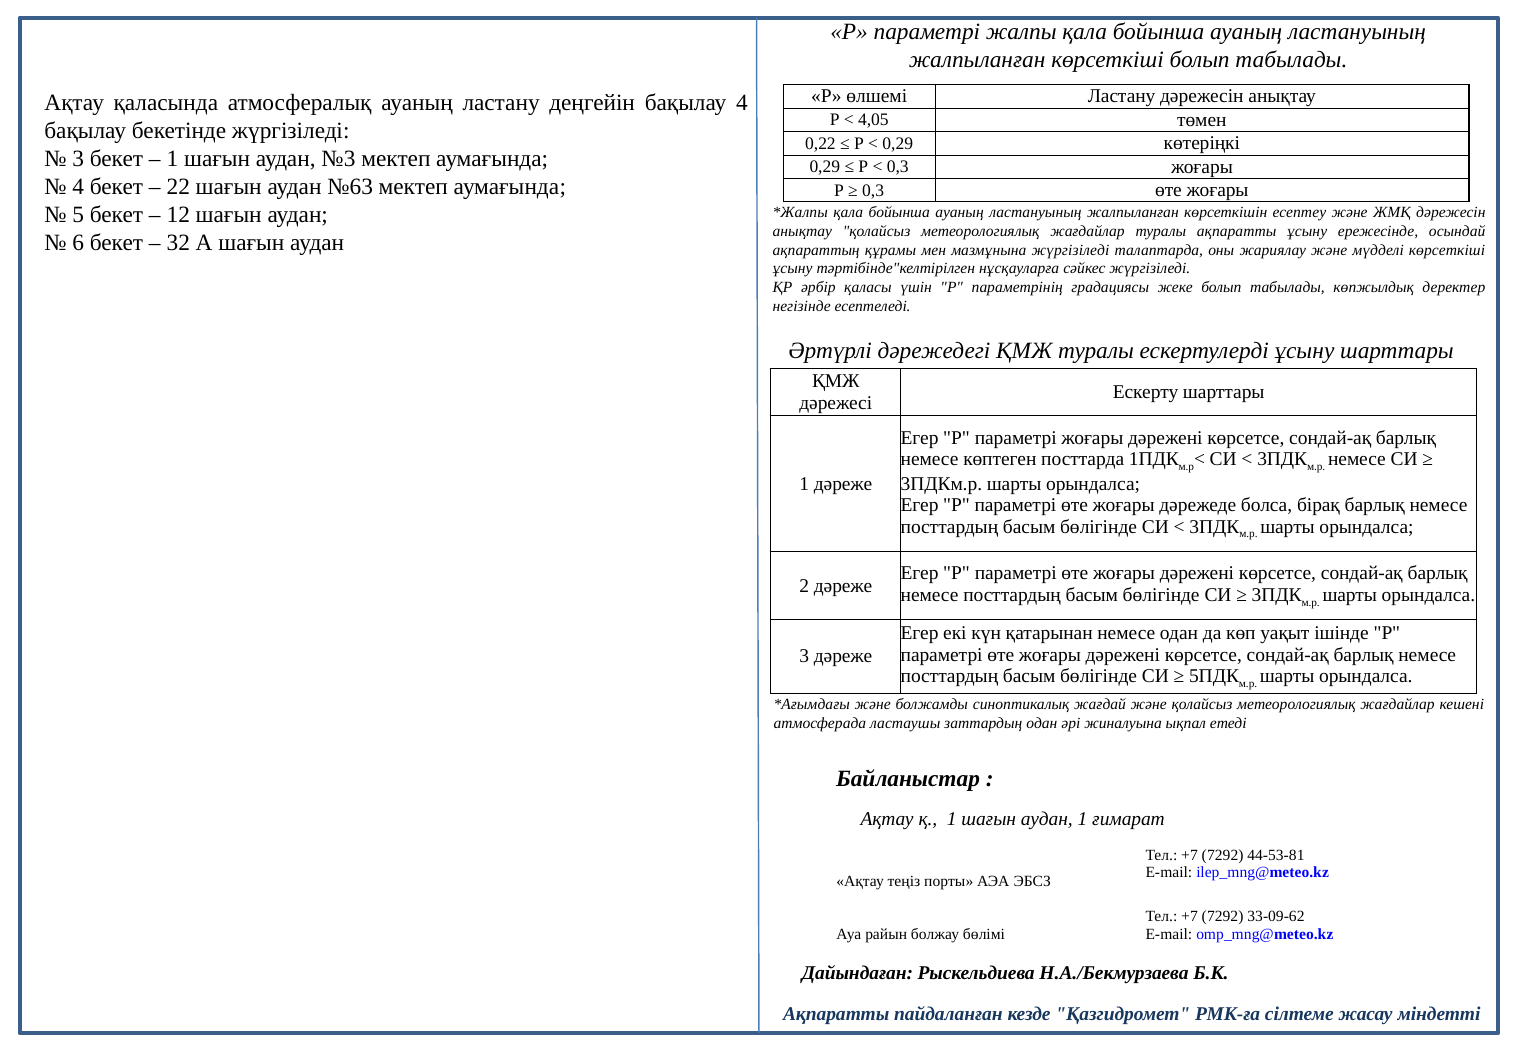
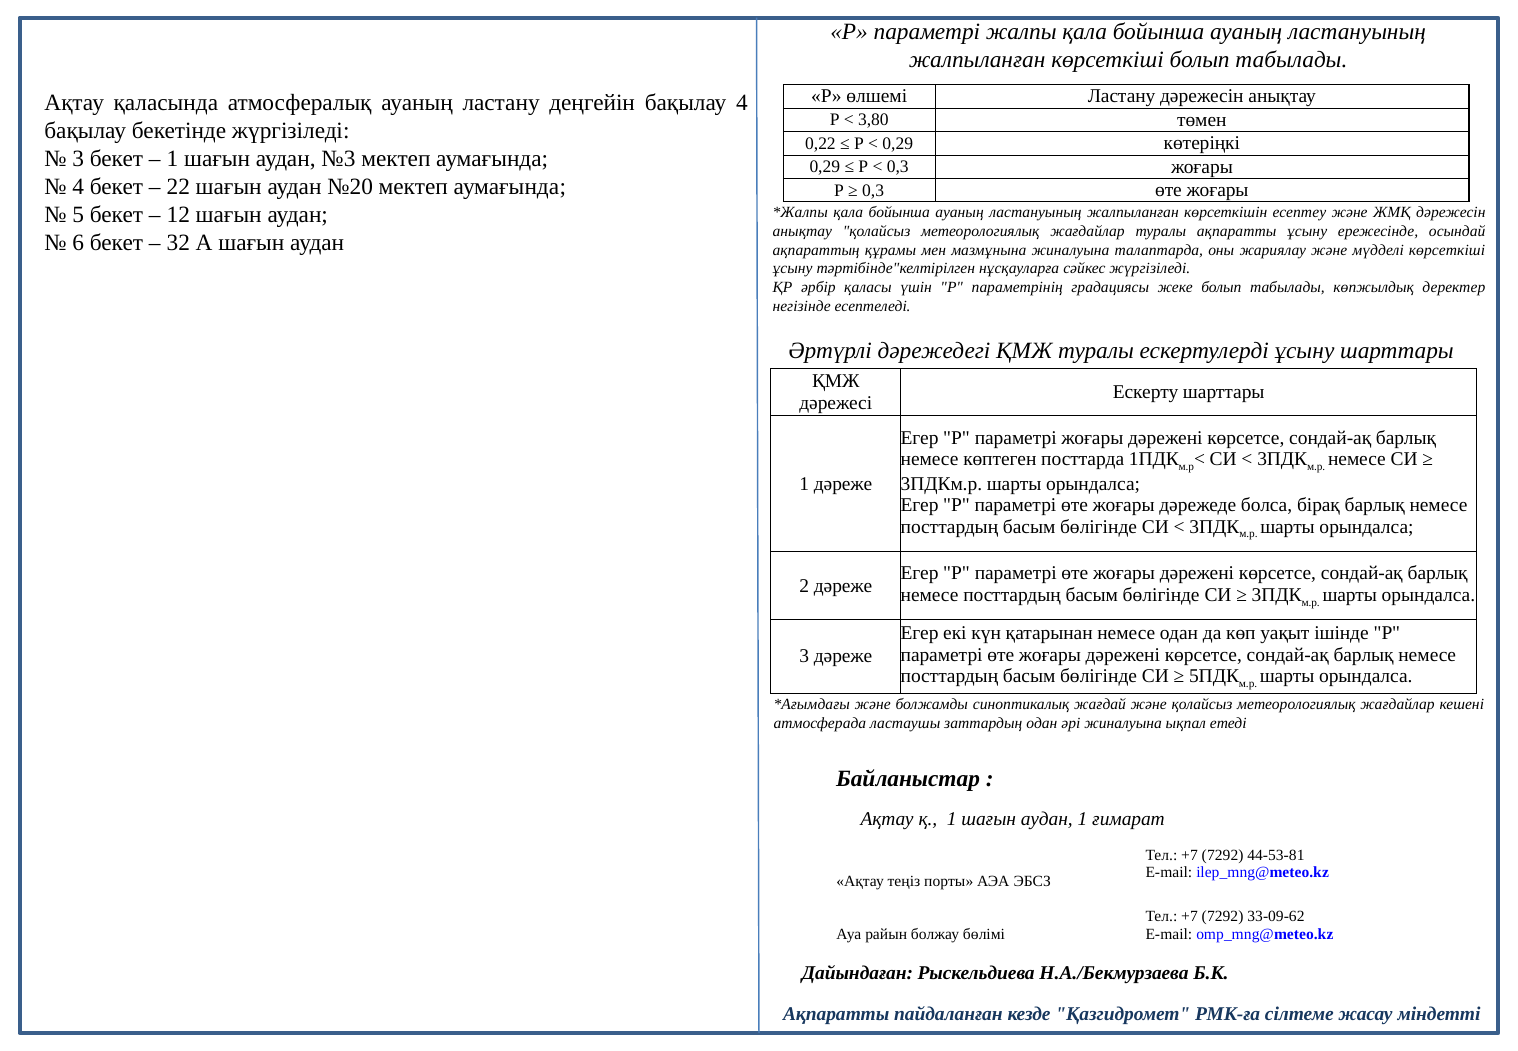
4,05: 4,05 -> 3,80 (873, 120)
№63: №63 -> №20 (350, 187)
мазмұнына жүргізіледі: жүргізіледі -> жиналуына (1071, 250)
